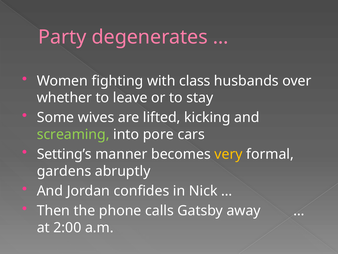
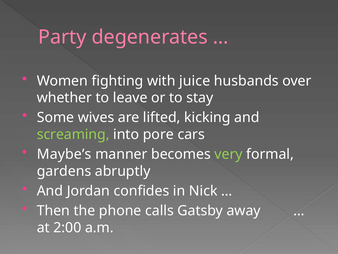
class: class -> juice (195, 81)
Setting’s: Setting’s -> Maybe’s (64, 154)
very colour: yellow -> light green (228, 154)
